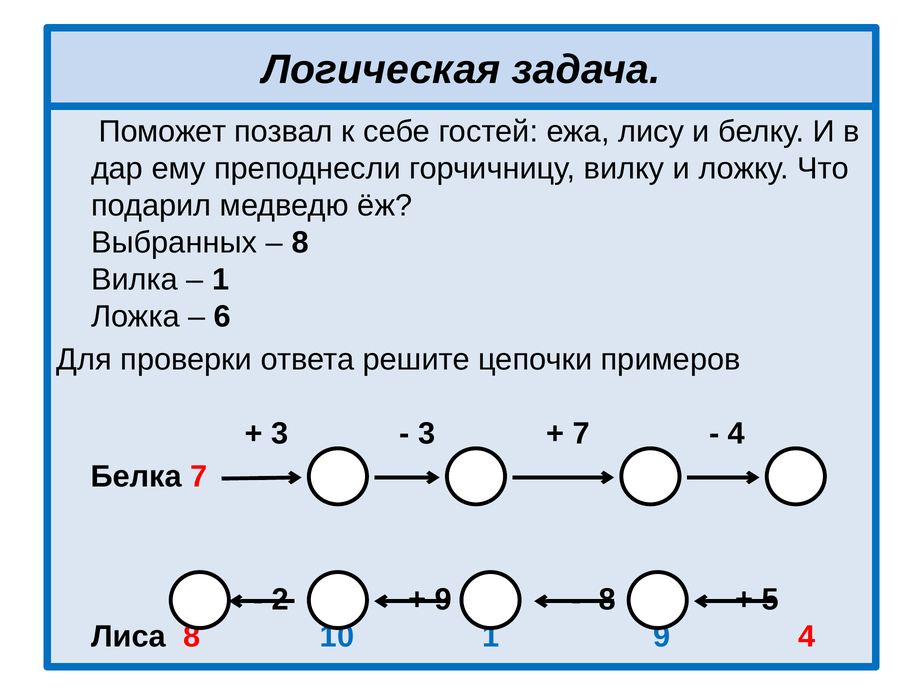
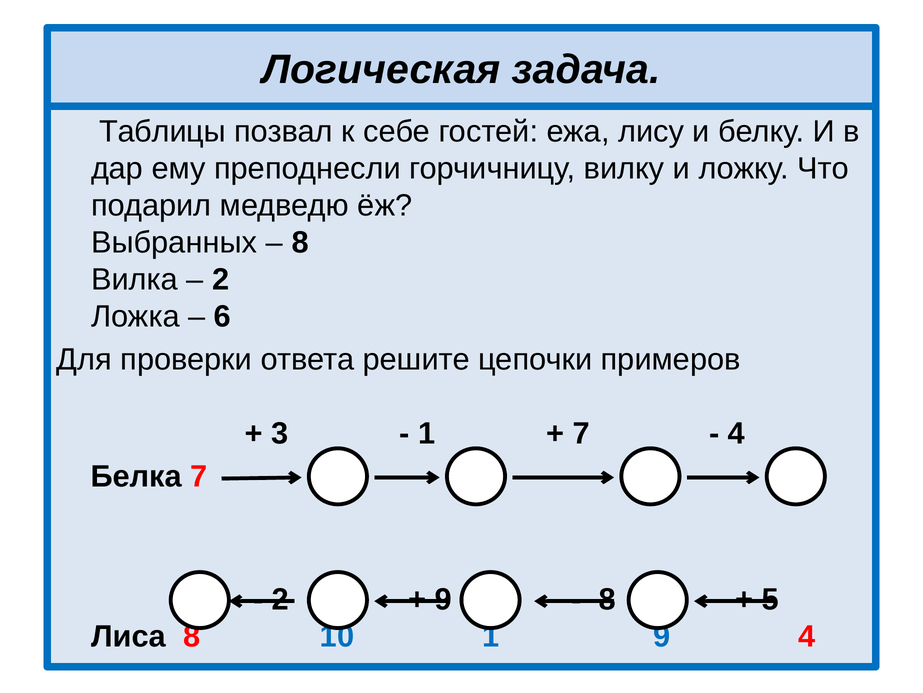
Поможет: Поможет -> Таблицы (162, 131)
1: 1 -> 2 (221, 279)
3: 3 -> 1 (427, 433)
